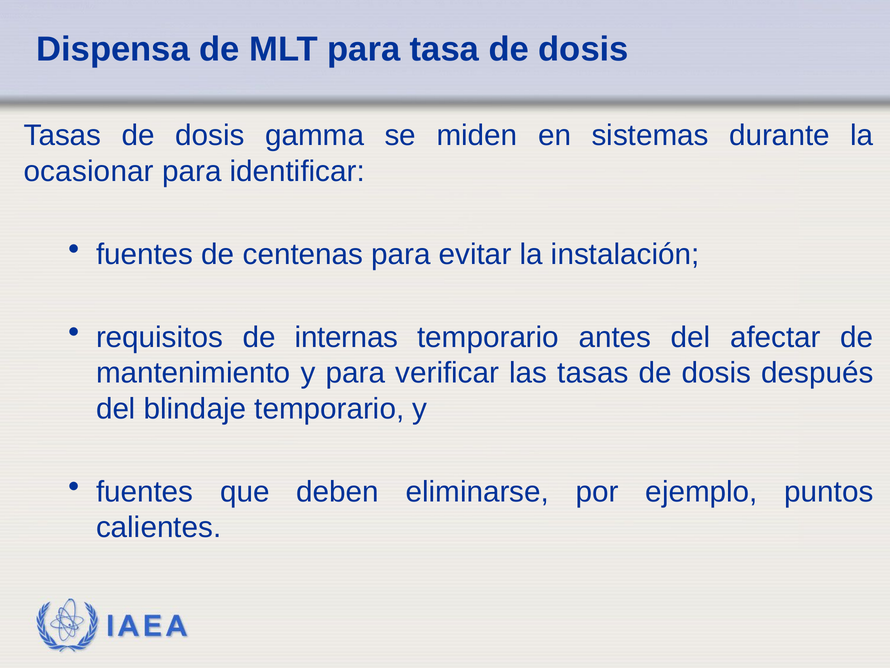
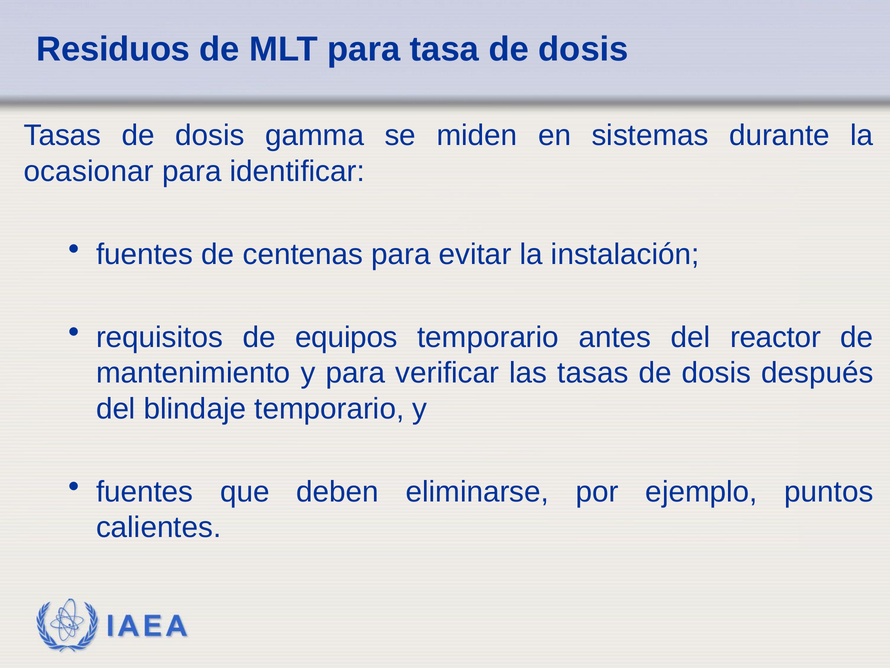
Dispensa: Dispensa -> Residuos (113, 49)
internas: internas -> equipos (346, 337)
afectar: afectar -> reactor (775, 337)
